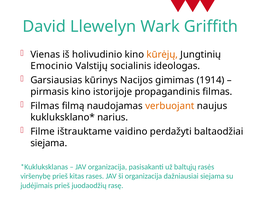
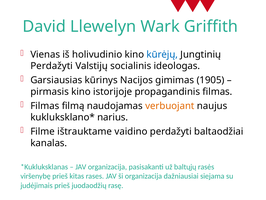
kūrėjų colour: orange -> blue (162, 54)
Emocinio: Emocinio -> Perdažyti (52, 66)
1914: 1914 -> 1905 (211, 80)
siejama: siejama -> kanalas (49, 143)
